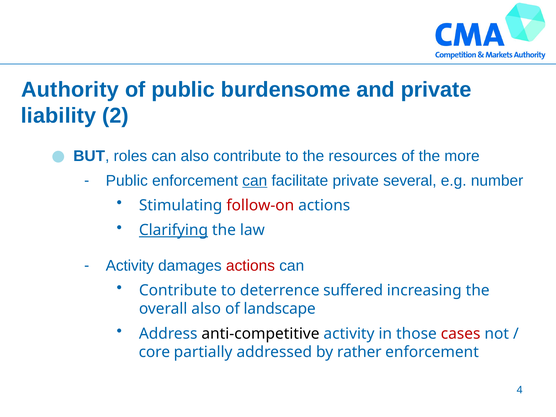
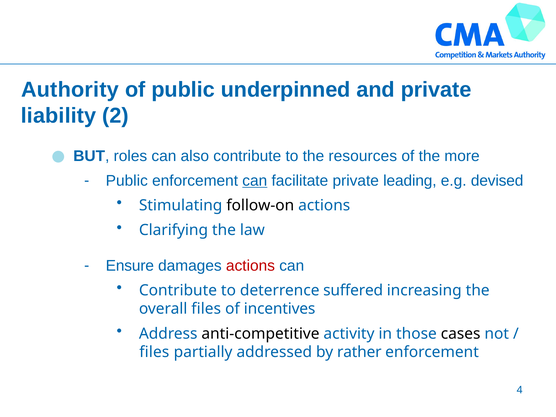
burdensome: burdensome -> underpinned (286, 90)
several: several -> leading (410, 181)
number: number -> devised (497, 181)
follow-on colour: red -> black (260, 205)
Clarifying underline: present -> none (174, 230)
Activity: Activity -> Ensure (130, 266)
overall also: also -> files (206, 309)
landscape: landscape -> incentives (280, 309)
cases colour: red -> black (461, 334)
core: core -> files (154, 352)
